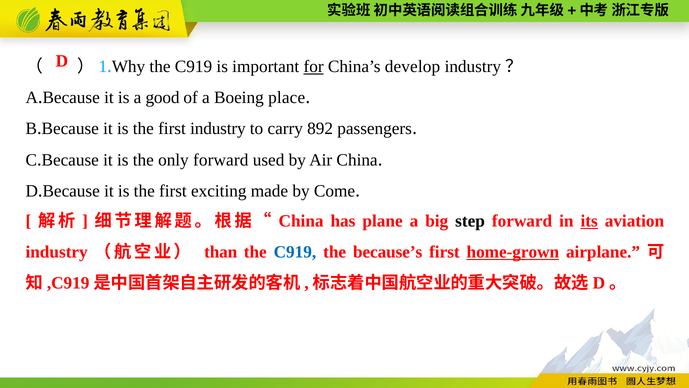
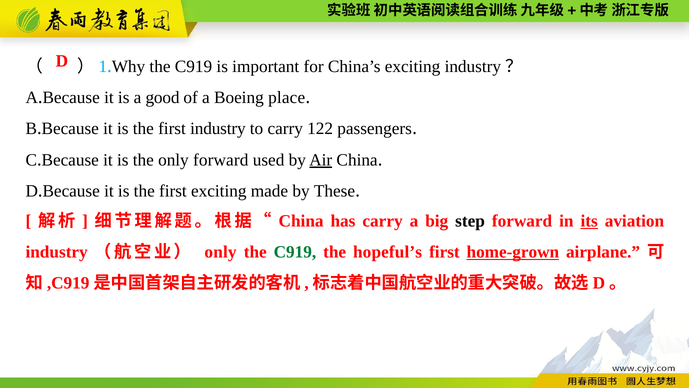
for underline: present -> none (314, 67)
China’s develop: develop -> exciting (413, 67)
892: 892 -> 122 (320, 129)
Air underline: none -> present (321, 160)
Come: Come -> These (335, 191)
has plane: plane -> carry (383, 221)
than: than -> only (221, 252)
C919 colour: blue -> green (295, 252)
because’s: because’s -> hopeful’s (388, 252)
